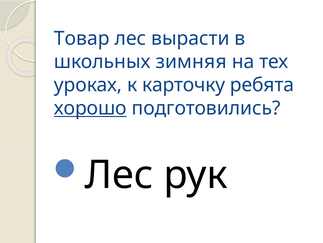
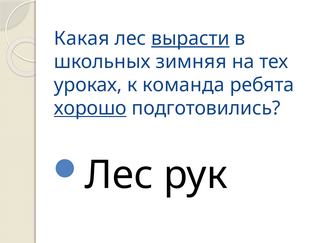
Товар: Товар -> Какая (82, 38)
вырасти underline: none -> present (190, 38)
карточку: карточку -> команда (183, 85)
